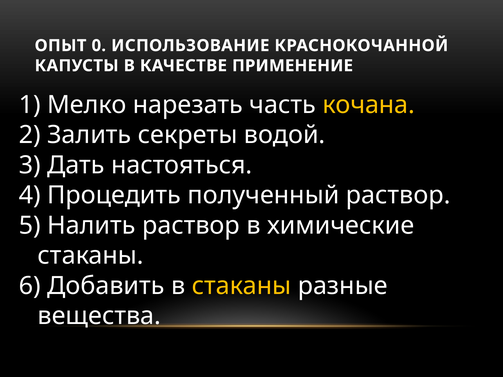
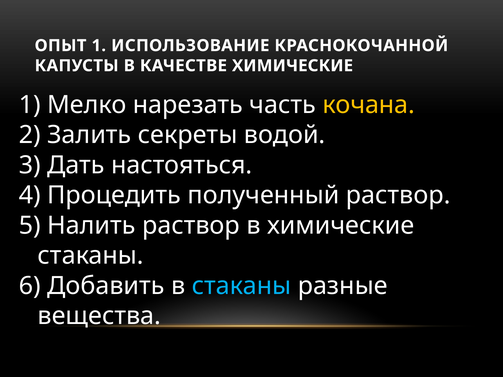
ОПЫТ 0: 0 -> 1 (99, 46)
КАЧЕСТВЕ ПРИМЕНЕНИЕ: ПРИМЕНЕНИЕ -> ХИМИЧЕСКИЕ (293, 66)
стаканы colour: yellow -> light blue (242, 286)
